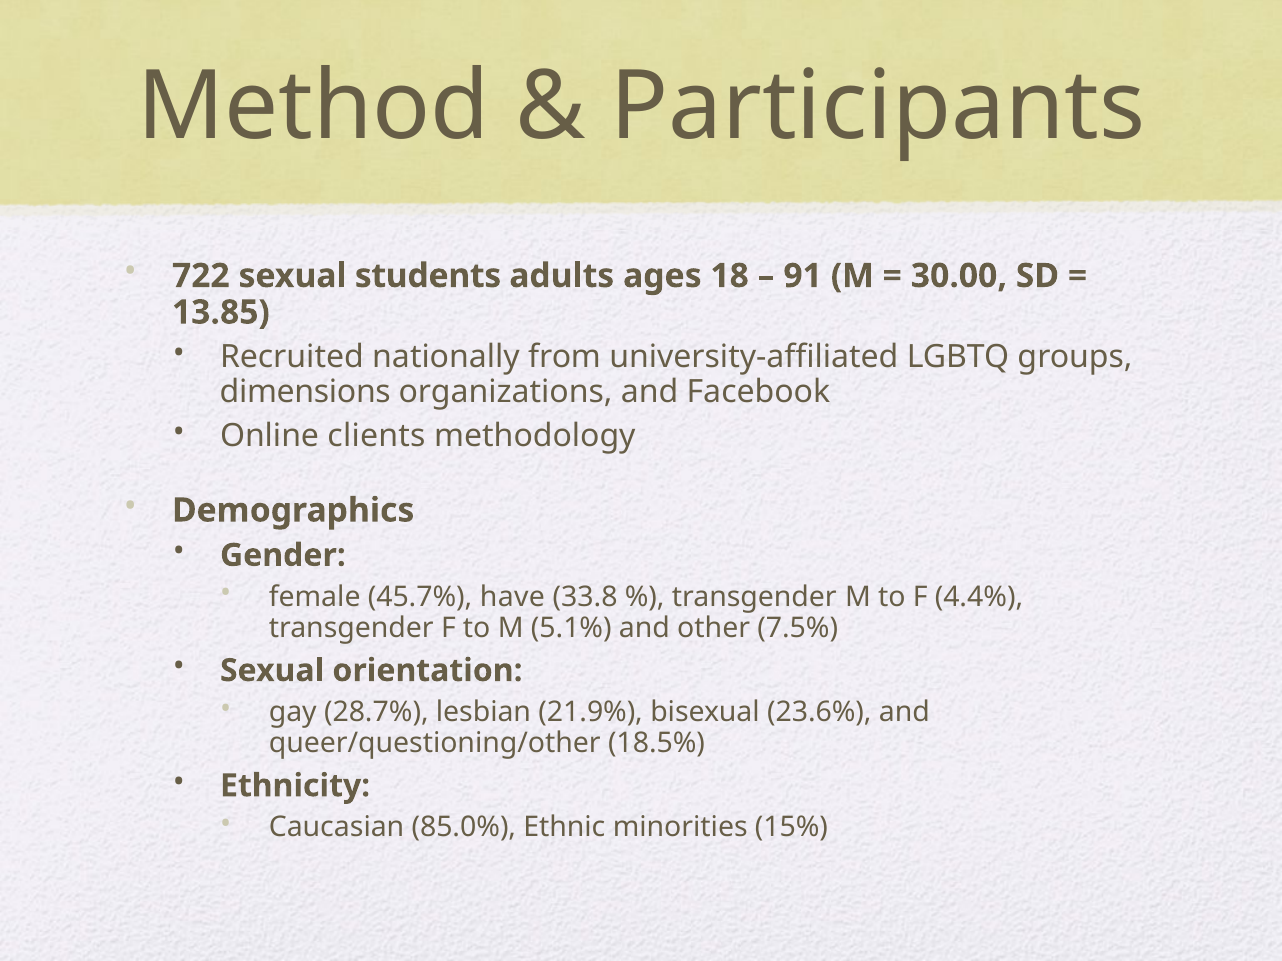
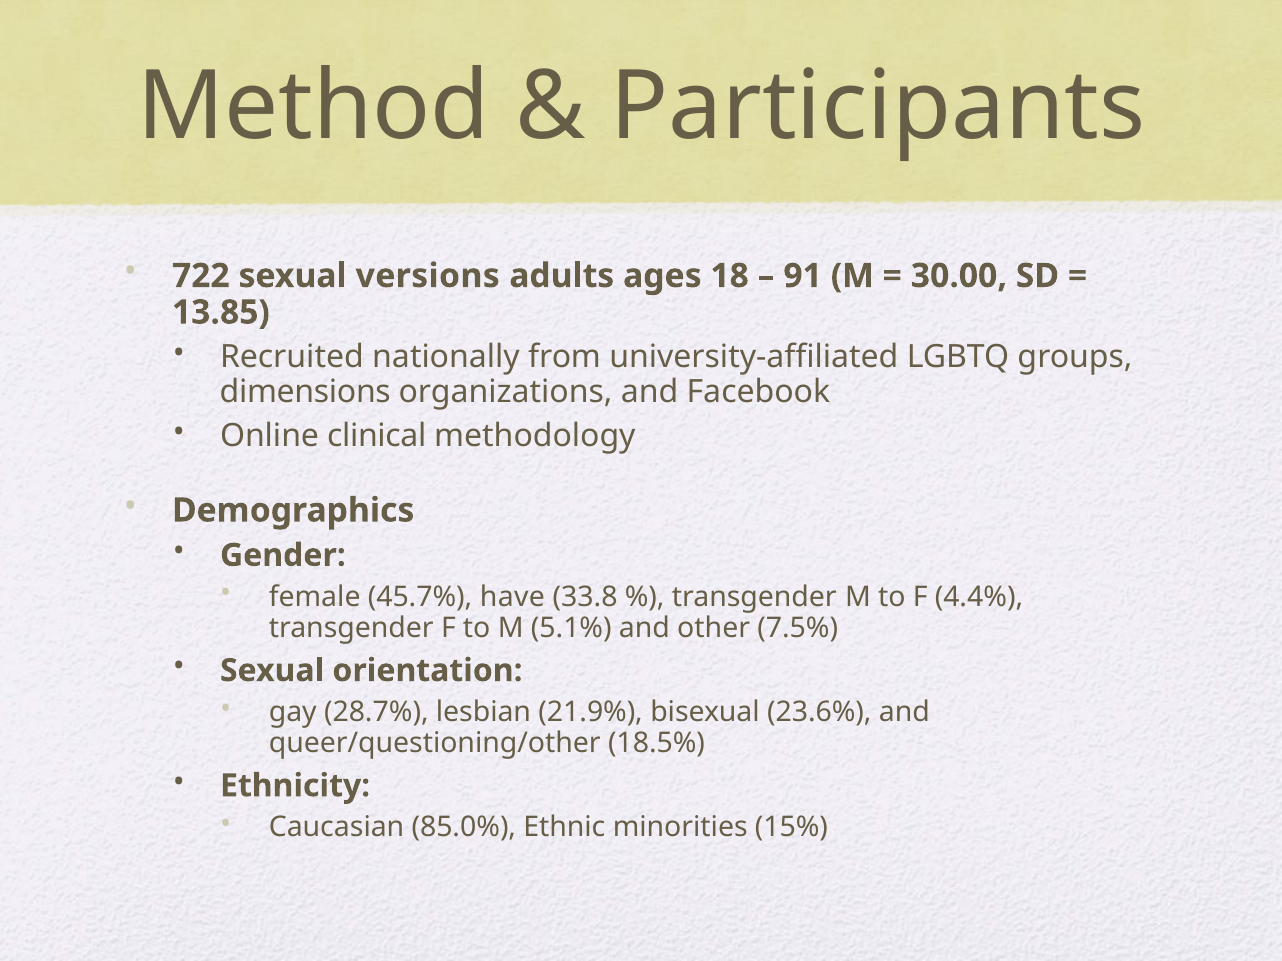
students: students -> versions (428, 276)
clients: clients -> clinical (377, 436)
